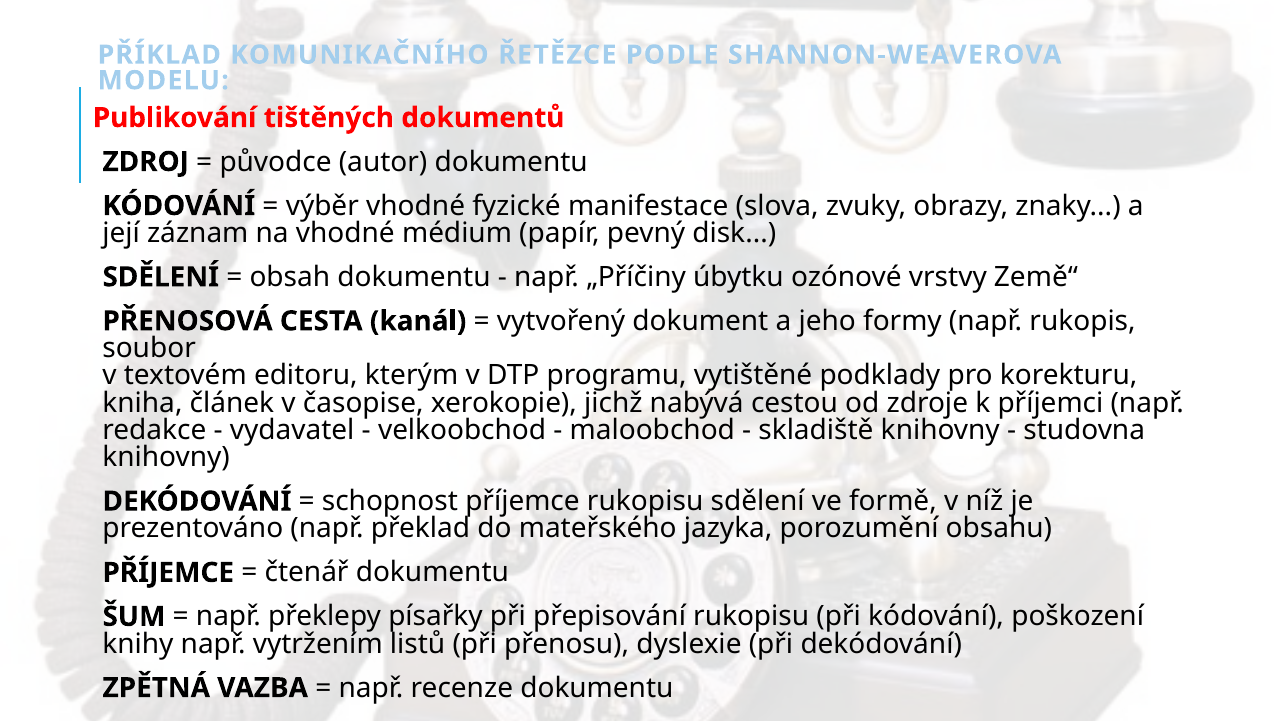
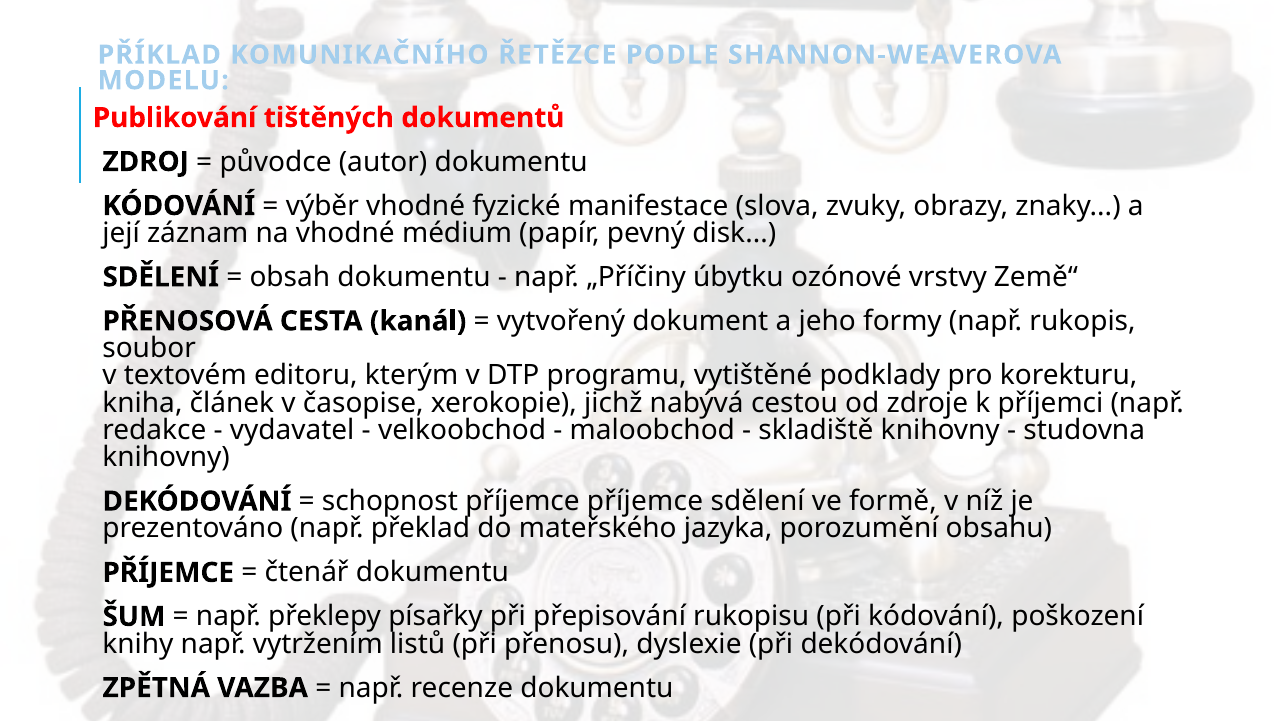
příjemce rukopisu: rukopisu -> příjemce (645, 501)
